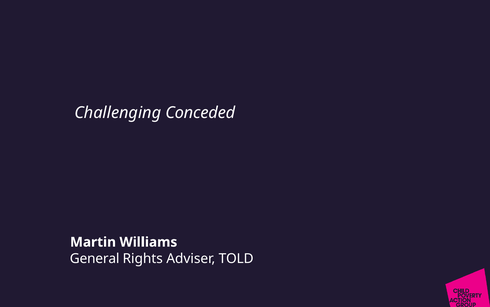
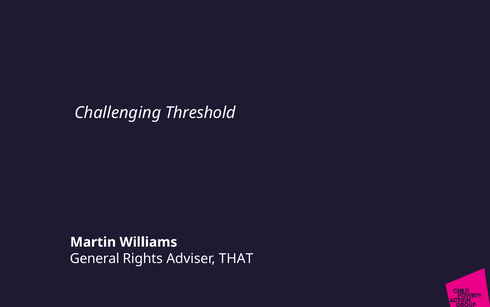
Conceded: Conceded -> Threshold (200, 113)
TOLD: TOLD -> THAT (236, 258)
